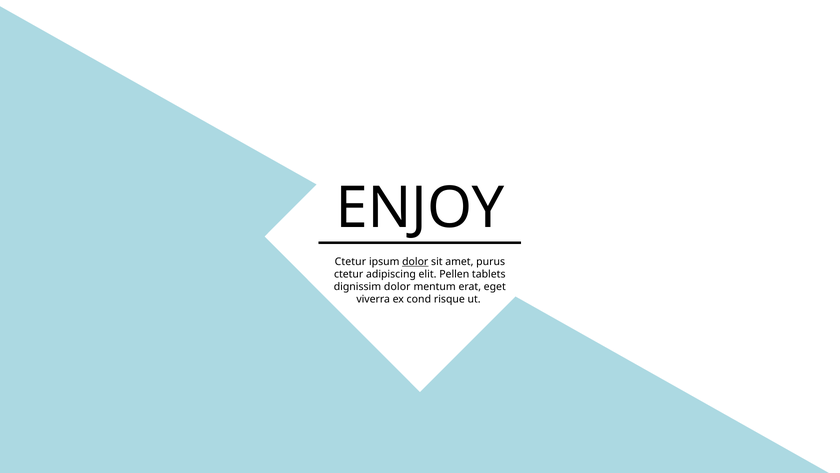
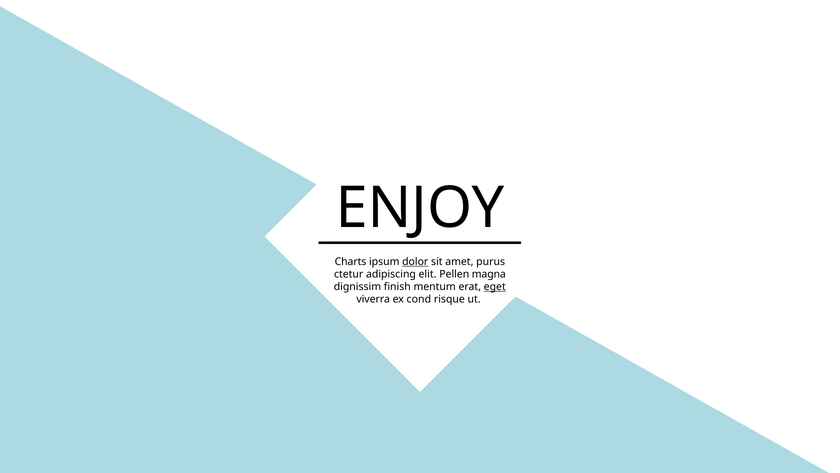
Ctetur: Ctetur -> Charts (351, 261)
tablets: tablets -> magna (489, 274)
dignissim dolor: dolor -> finish (397, 287)
eget underline: none -> present (495, 287)
